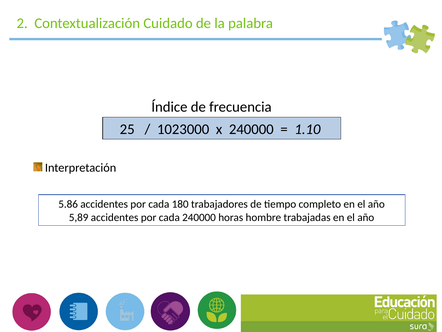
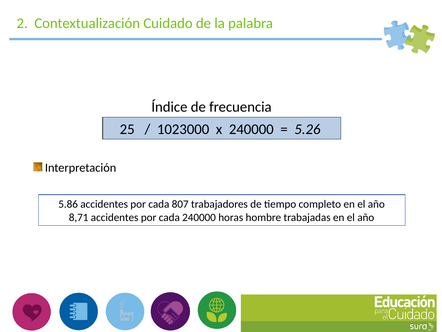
1.10: 1.10 -> 5.26 (307, 129)
180: 180 -> 807 (180, 204)
5,89: 5,89 -> 8,71 (79, 217)
